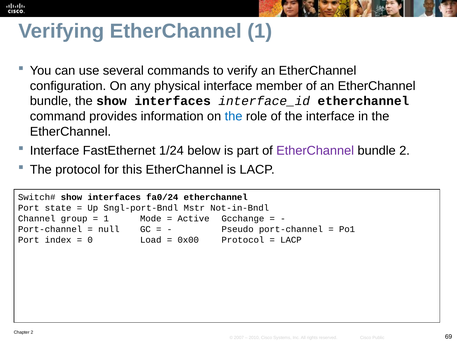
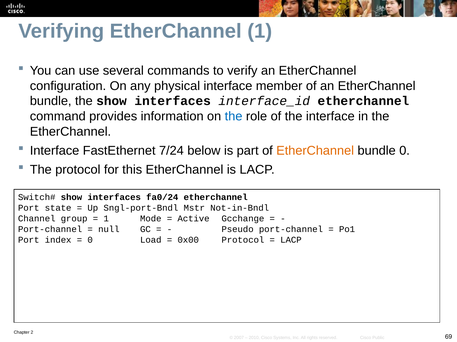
1/24: 1/24 -> 7/24 (171, 151)
EtherChannel colour: purple -> orange (315, 151)
bundle 2: 2 -> 0 (405, 151)
